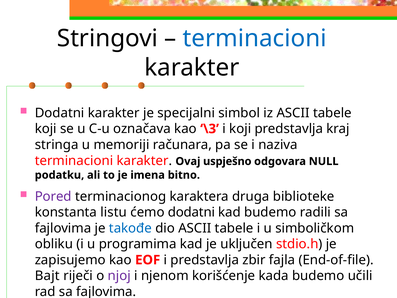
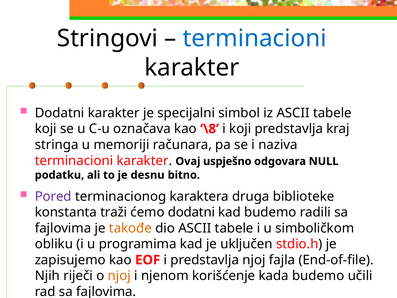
\3: \3 -> \8 (210, 129)
imena: imena -> desnu (148, 175)
listu: listu -> traži (114, 212)
takođe colour: blue -> orange (130, 228)
predstavlja zbir: zbir -> njoj (254, 260)
Bajt: Bajt -> Njih (47, 276)
njoj colour: purple -> orange (119, 276)
